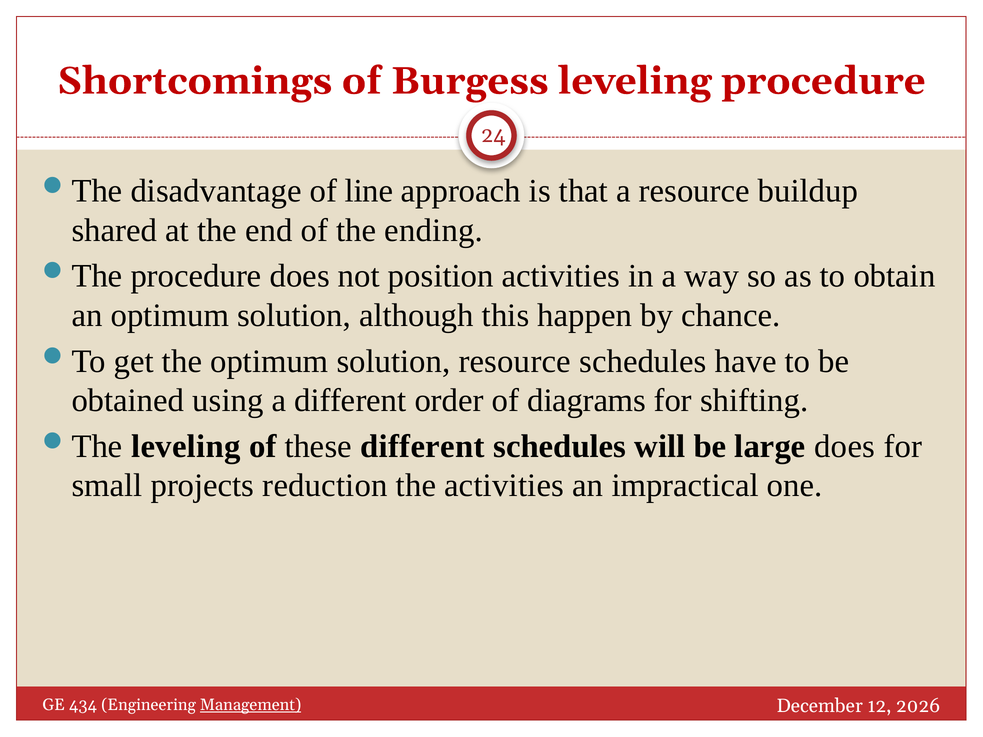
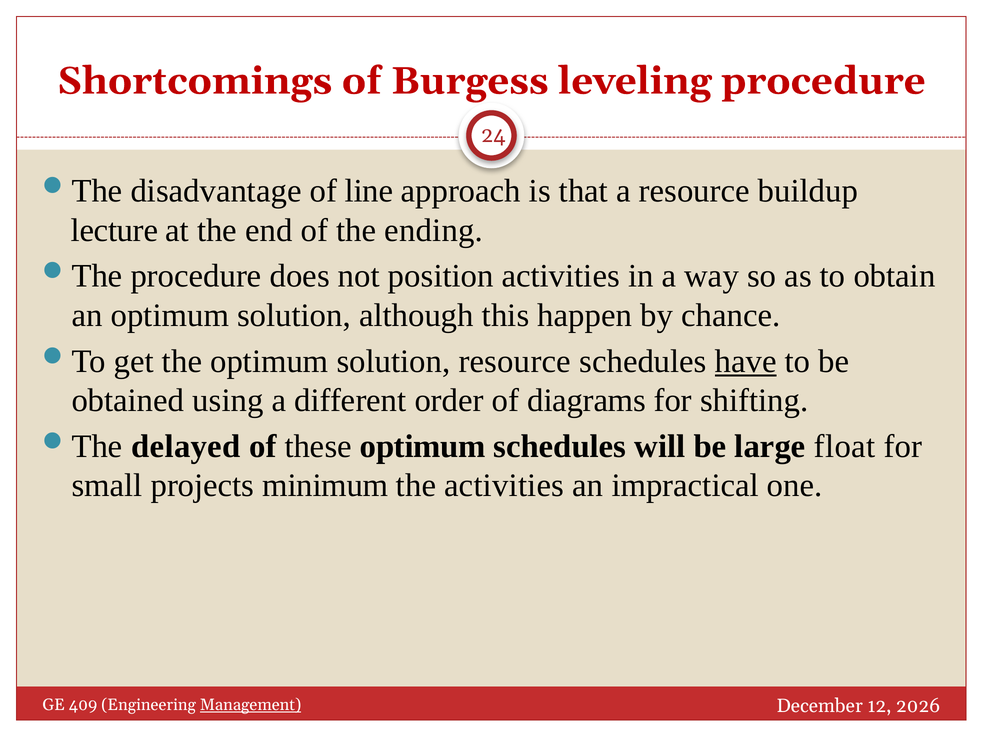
shared: shared -> lecture (115, 230)
have underline: none -> present (746, 361)
leveling: leveling -> delayed (186, 447)
these different: different -> optimum (423, 447)
large does: does -> float (845, 447)
reduction: reduction -> minimum (325, 486)
434: 434 -> 409 (83, 705)
